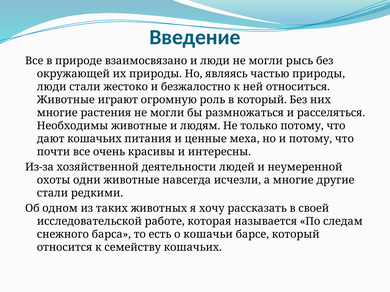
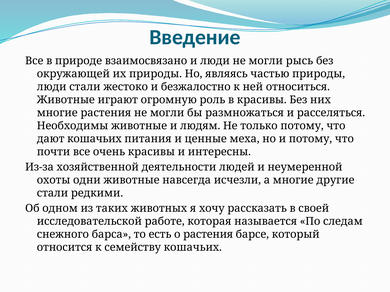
в который: который -> красивы (262, 100)
о кошачьи: кошачьи -> растения (208, 235)
